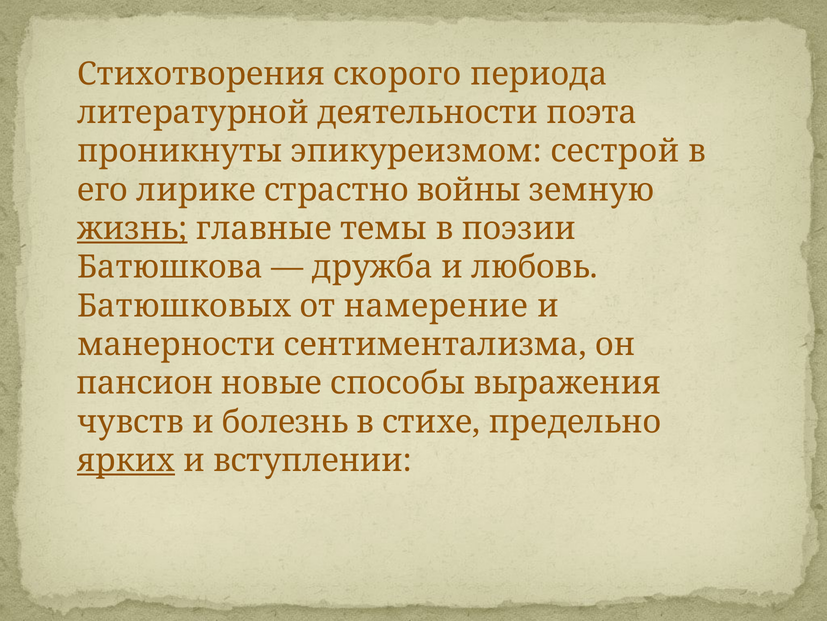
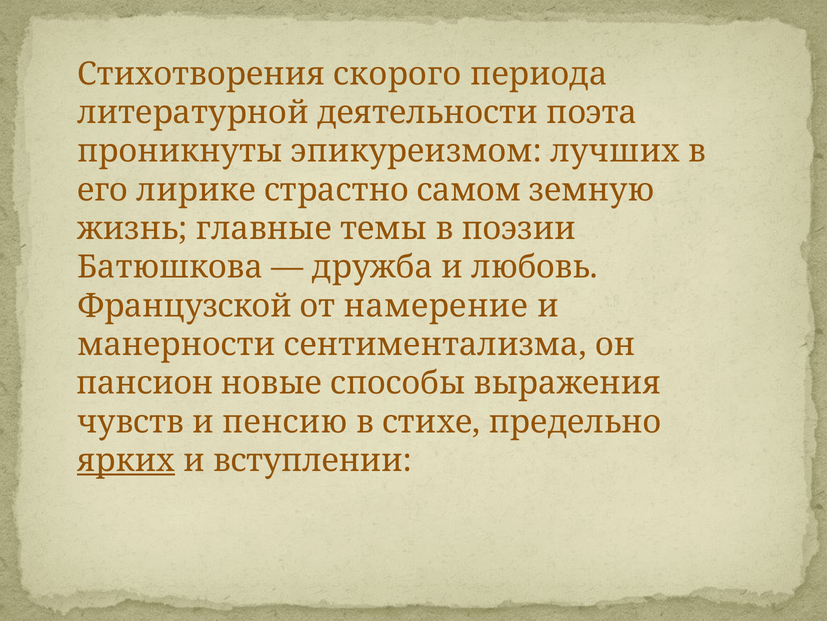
сестрой: сестрой -> лучших (615, 151)
войны: войны -> самом (469, 190)
жизнь underline: present -> none (132, 228)
Батюшковых: Батюшковых -> Французской (184, 306)
болезнь: болезнь -> пенсию (285, 421)
